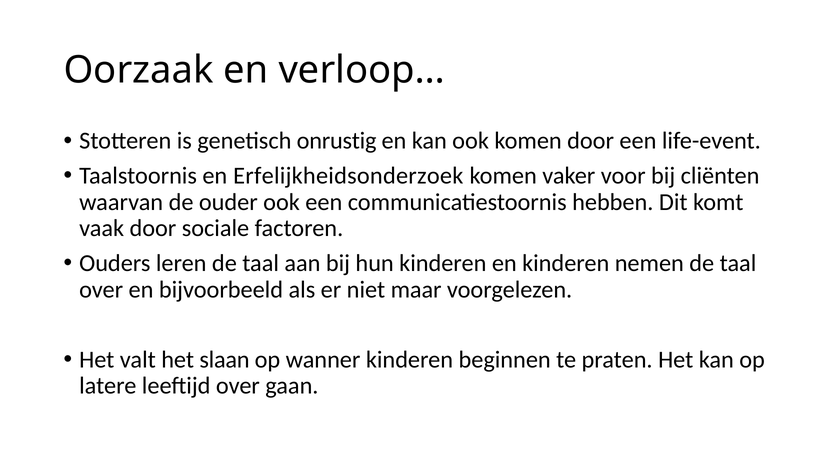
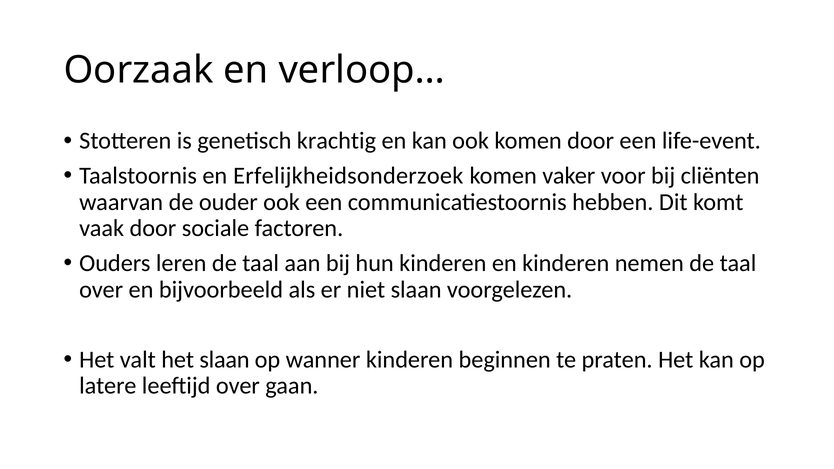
onrustig: onrustig -> krachtig (336, 141)
niet maar: maar -> slaan (416, 290)
